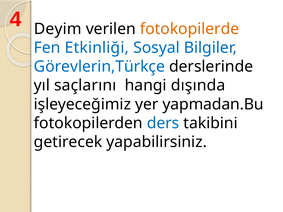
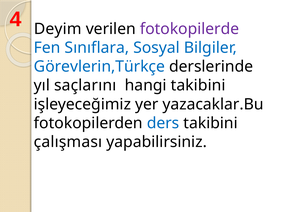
fotokopilerde colour: orange -> purple (190, 29)
Etkinliği: Etkinliği -> Sınıflara (97, 48)
hangi dışında: dışında -> takibini (198, 85)
yapmadan.Bu: yapmadan.Bu -> yazacaklar.Bu (213, 104)
getirecek: getirecek -> çalışması (68, 142)
